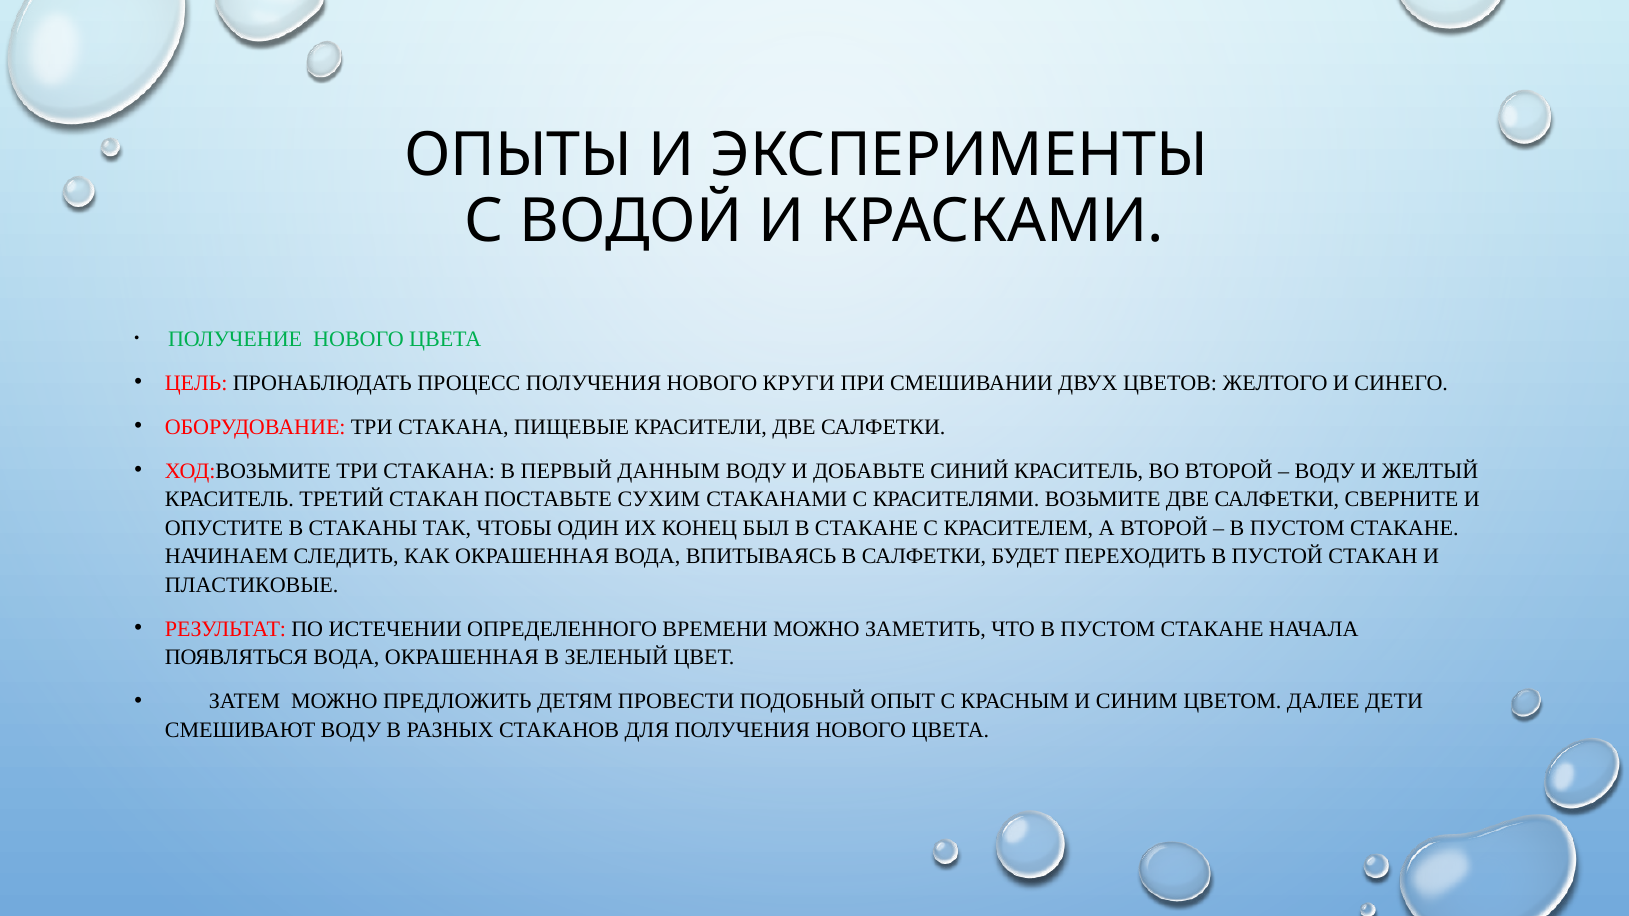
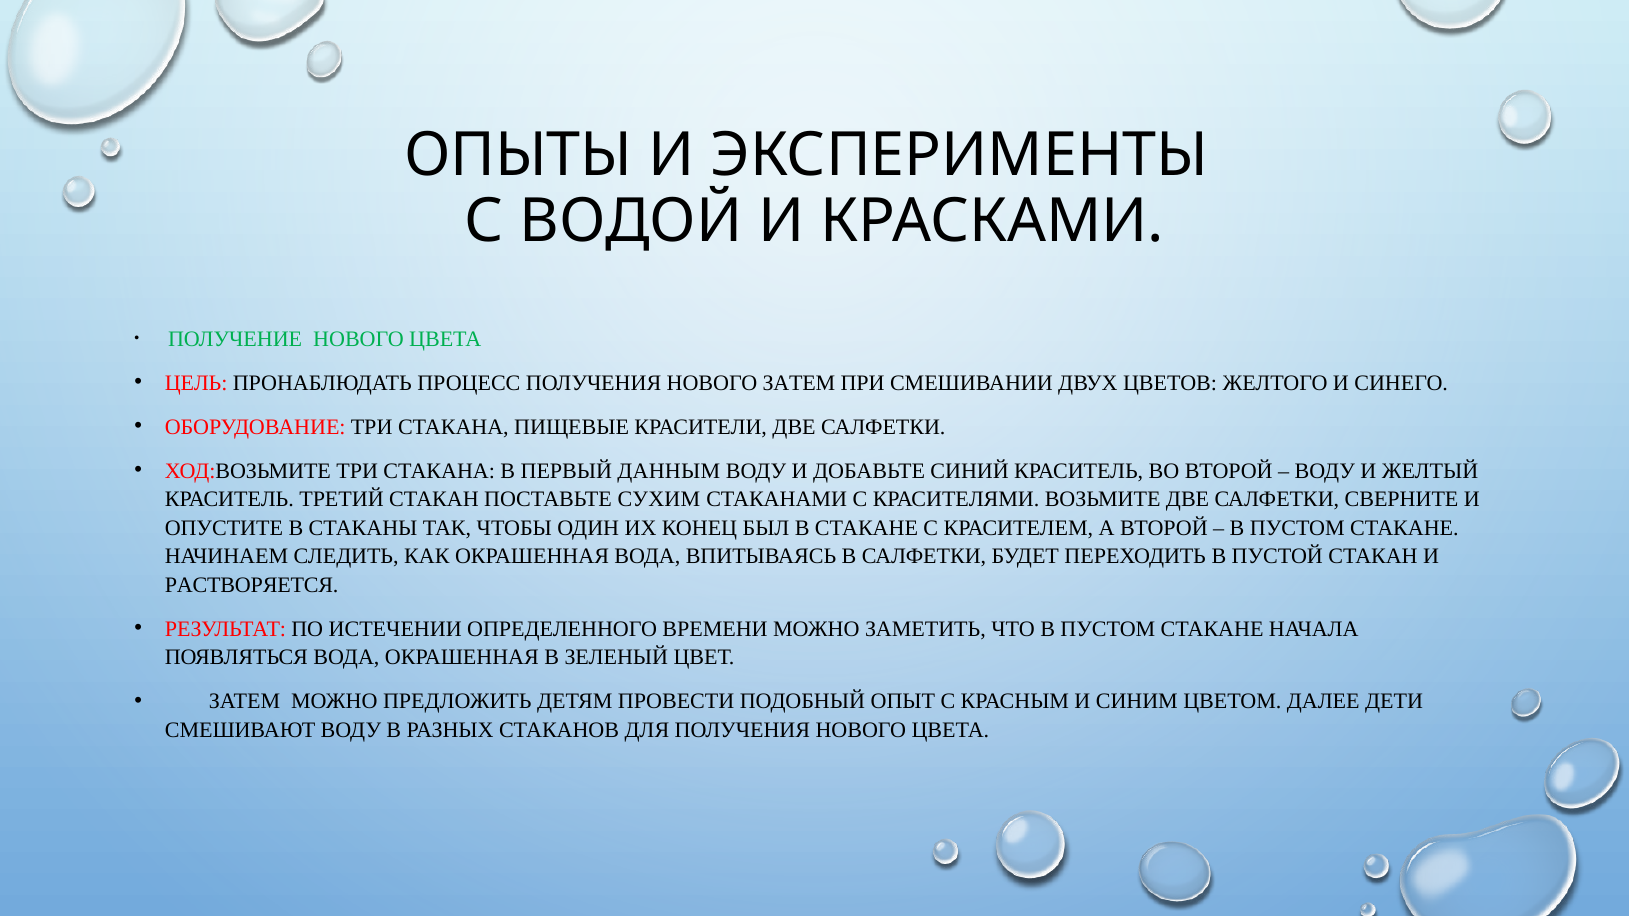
НОВОГО КРУГИ: КРУГИ -> ЗАТЕМ (799, 383)
ПЛАСТИКОВЫЕ: ПЛАСТИКОВЫЕ -> РАСТВОРЯЕТСЯ (252, 585)
